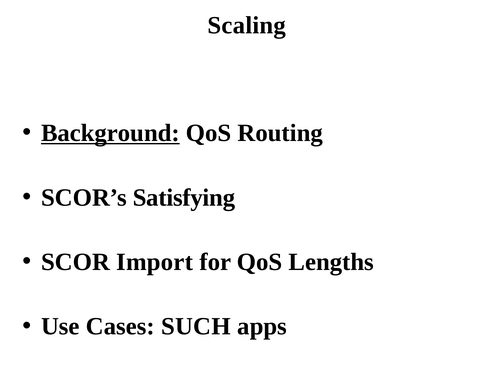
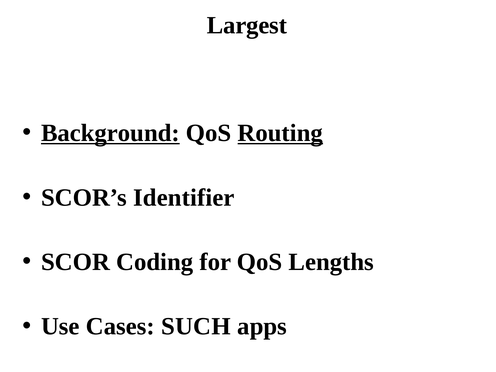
Scaling: Scaling -> Largest (247, 25)
Routing underline: none -> present (280, 133)
Satisfying: Satisfying -> Identifier (184, 197)
Import: Import -> Coding (155, 262)
